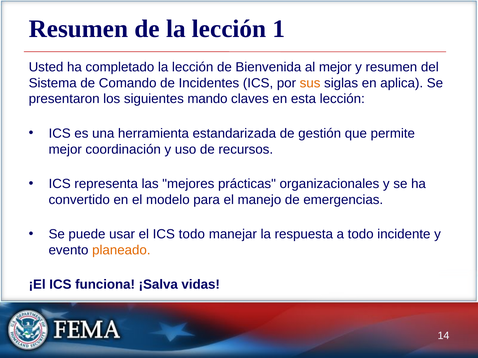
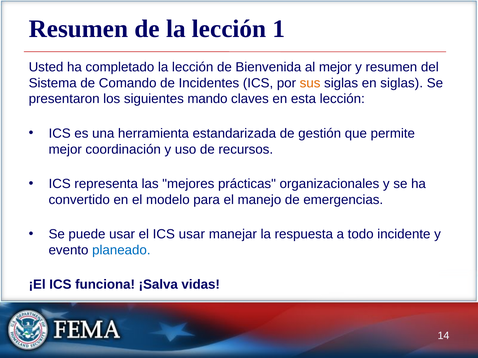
en aplica: aplica -> siglas (402, 83)
ICS todo: todo -> usar (192, 235)
planeado colour: orange -> blue (121, 250)
